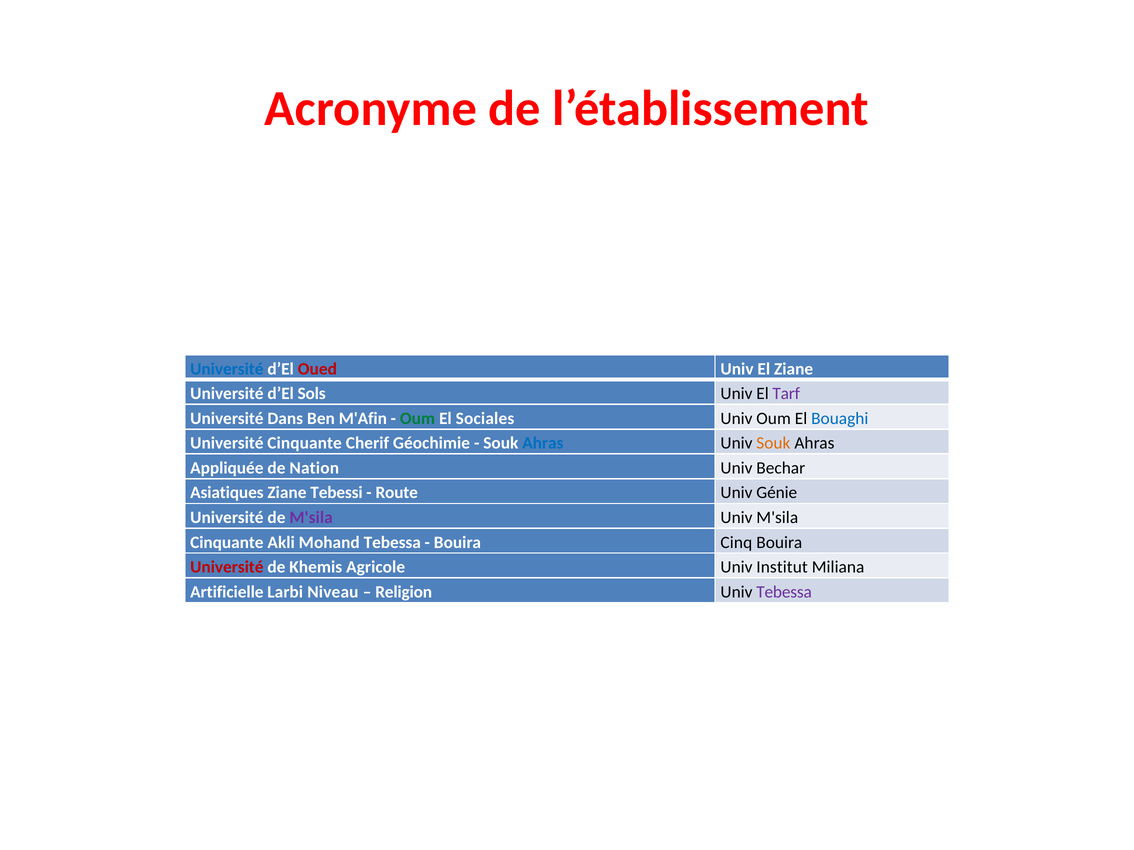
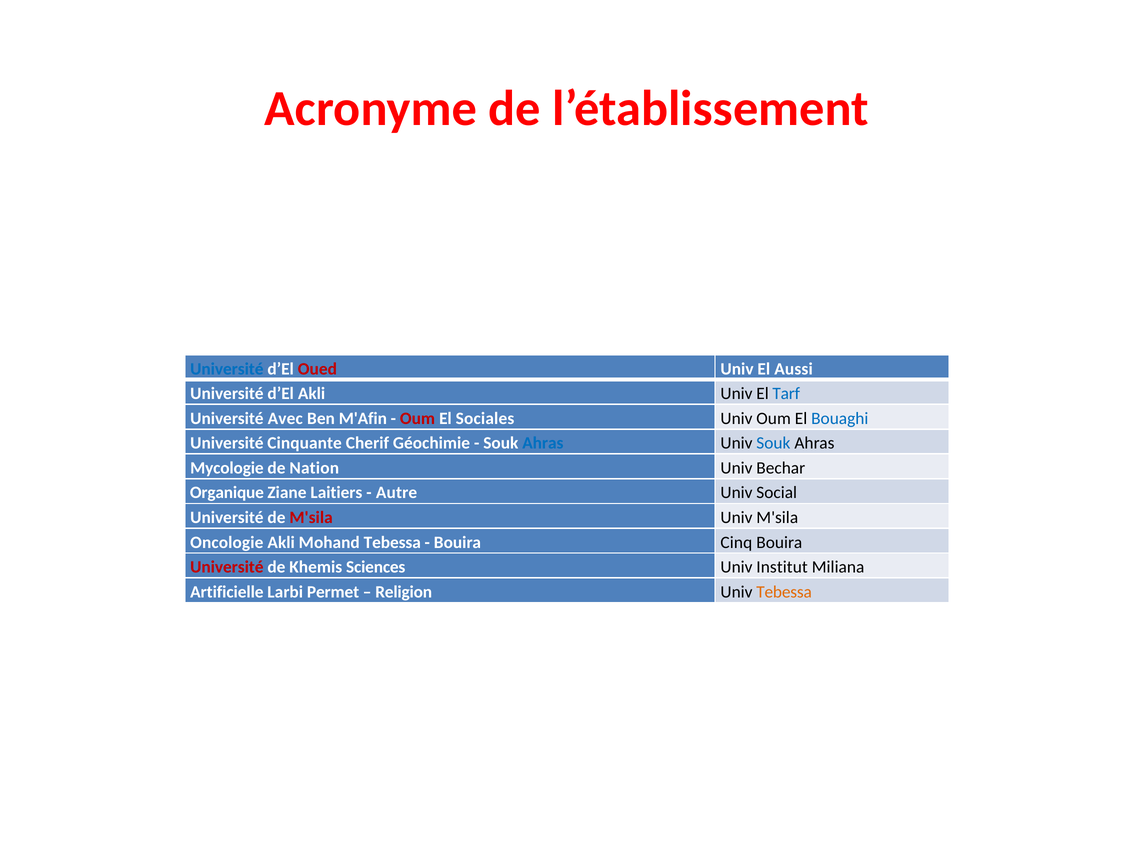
El Ziane: Ziane -> Aussi (794, 369)
d’El Sols: Sols -> Akli (312, 394)
Tarf colour: purple -> blue (786, 394)
Dans: Dans -> Avec (285, 419)
Oum colour: green -> red (417, 419)
Souk colour: orange -> blue (773, 444)
Appliquée: Appliquée -> Mycologie (227, 468)
Asiatiques: Asiatiques -> Organique (227, 493)
Tebessi: Tebessi -> Laitiers (336, 493)
Route: Route -> Autre (397, 493)
Génie: Génie -> Social (777, 493)
M'sila colour: purple -> red (311, 518)
Cinquante: Cinquante -> Oncologie (227, 543)
Agricole: Agricole -> Sciences (376, 567)
Niveau: Niveau -> Permet (333, 592)
Tebessa colour: purple -> orange (784, 592)
